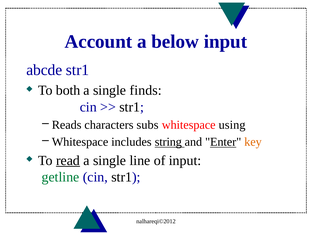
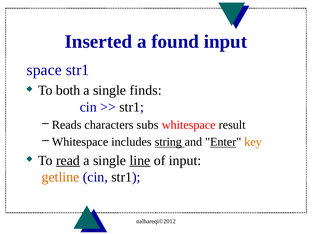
Account: Account -> Inserted (98, 42)
below: below -> found (175, 42)
abcde: abcde -> space (44, 70)
using: using -> result (232, 125)
line underline: none -> present (140, 160)
getline colour: green -> orange (60, 177)
